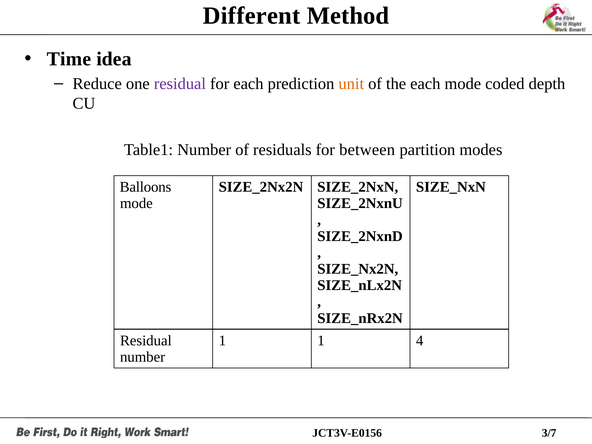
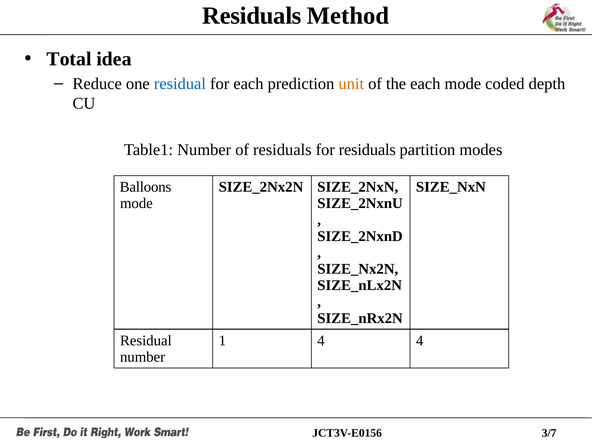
Different: Different -> Residuals (252, 16)
Time: Time -> Total (69, 59)
residual colour: purple -> blue (180, 84)
for between: between -> residuals (367, 150)
1 1: 1 -> 4 (321, 340)
